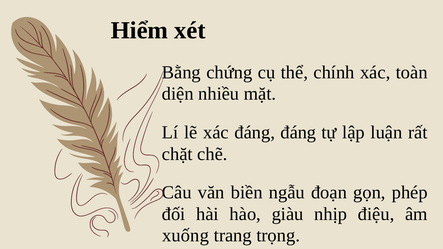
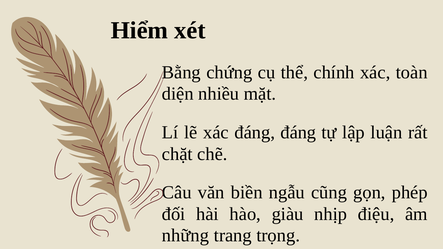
đoạn: đoạn -> cũng (329, 193)
xuống: xuống -> những (186, 236)
